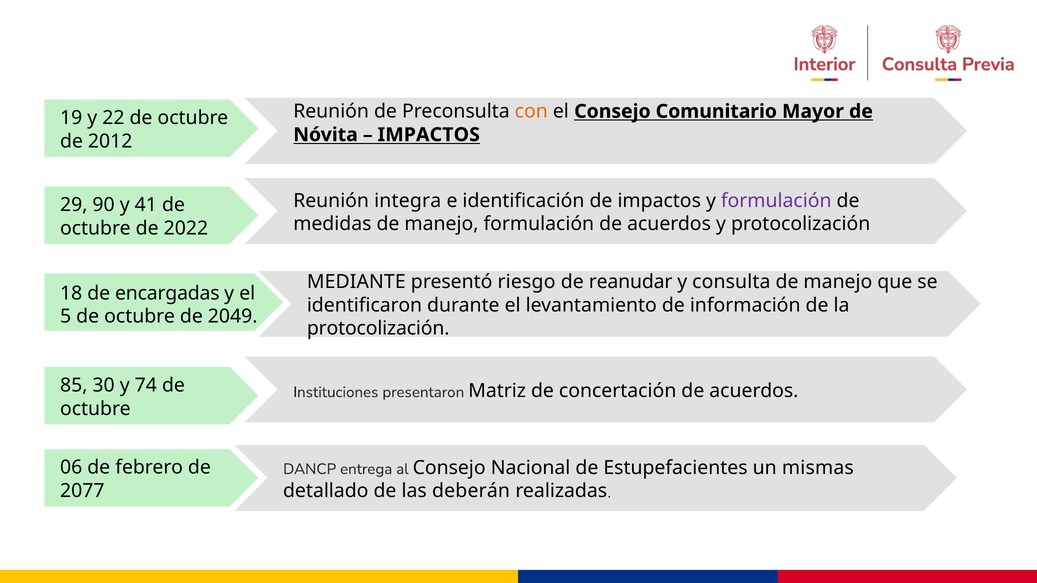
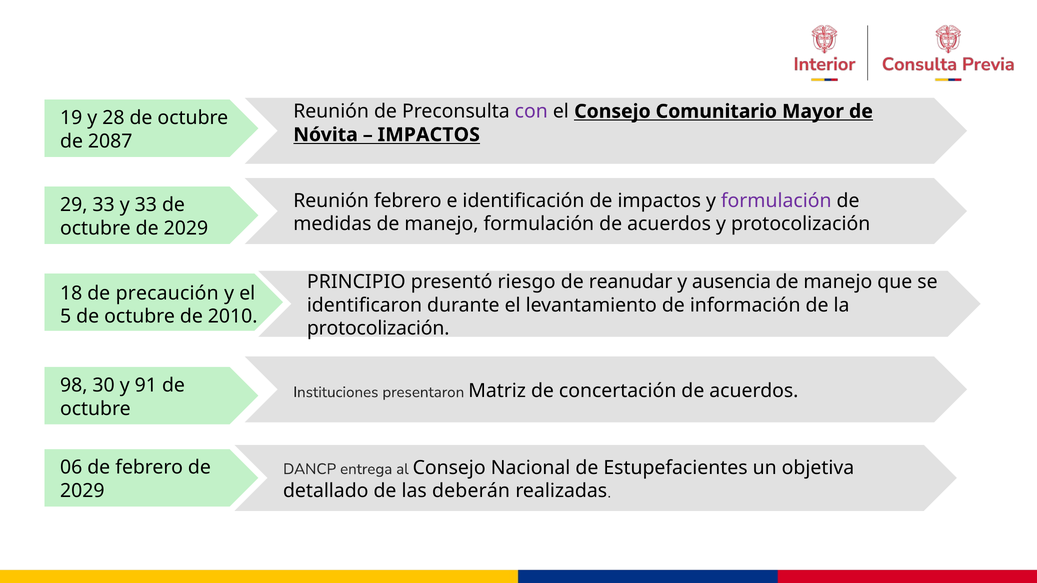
con colour: orange -> purple (531, 111)
22: 22 -> 28 (113, 118)
2012: 2012 -> 2087 (110, 141)
Reunión integra: integra -> febrero (408, 201)
29 90: 90 -> 33 (104, 205)
y 41: 41 -> 33 (146, 205)
octubre de 2022: 2022 -> 2029 (186, 228)
MEDIANTE: MEDIANTE -> PRINCIPIO (356, 282)
consulta: consulta -> ausencia (731, 282)
encargadas: encargadas -> precaución (167, 293)
2049: 2049 -> 2010 (233, 317)
85: 85 -> 98 (74, 386)
74: 74 -> 91 (146, 386)
mismas: mismas -> objetiva (818, 468)
2077: 2077 -> 2029 (82, 491)
